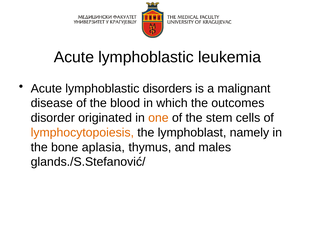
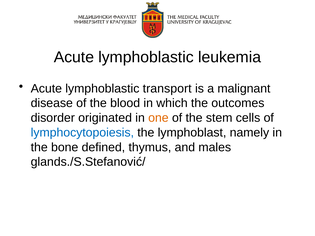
disorders: disorders -> transport (167, 89)
lymphocytopoiesis colour: orange -> blue (82, 133)
aplasia: aplasia -> defined (103, 147)
